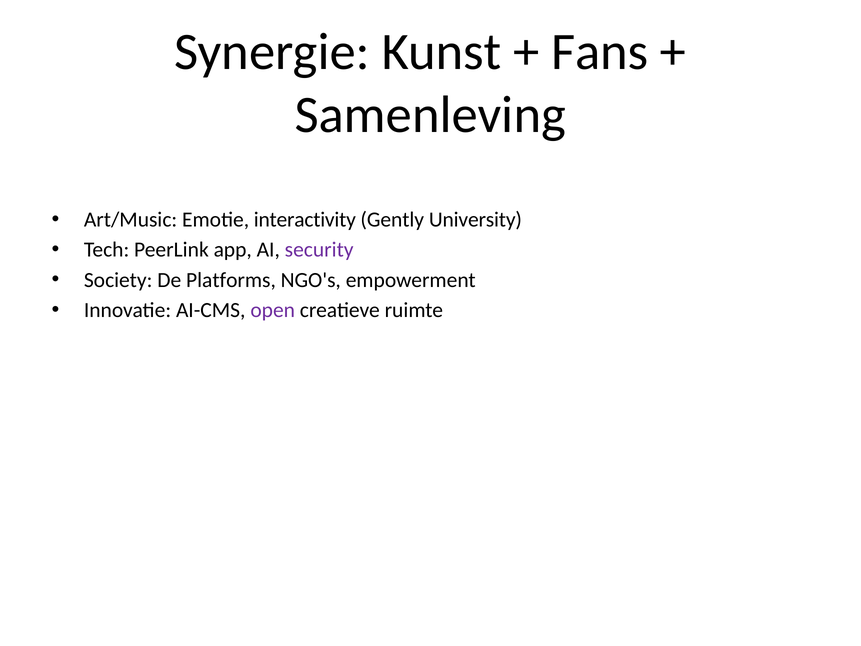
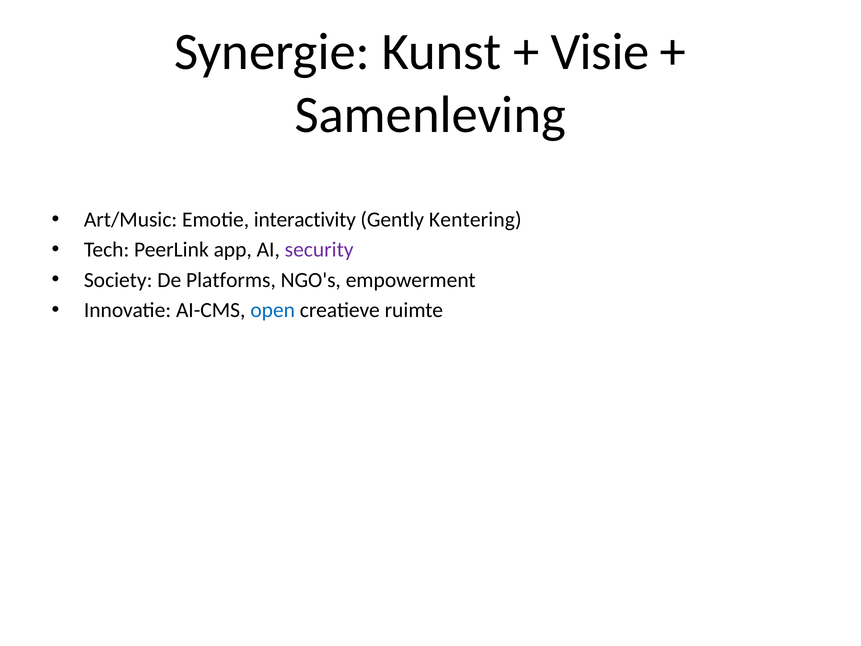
Fans: Fans -> Visie (600, 52)
University: University -> Kentering (475, 220)
open colour: purple -> blue (273, 310)
